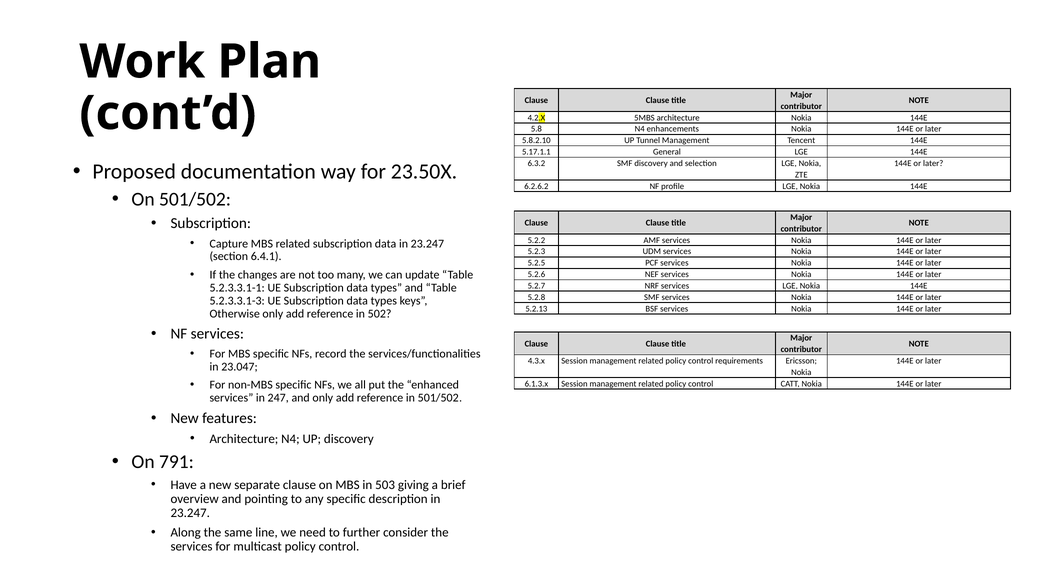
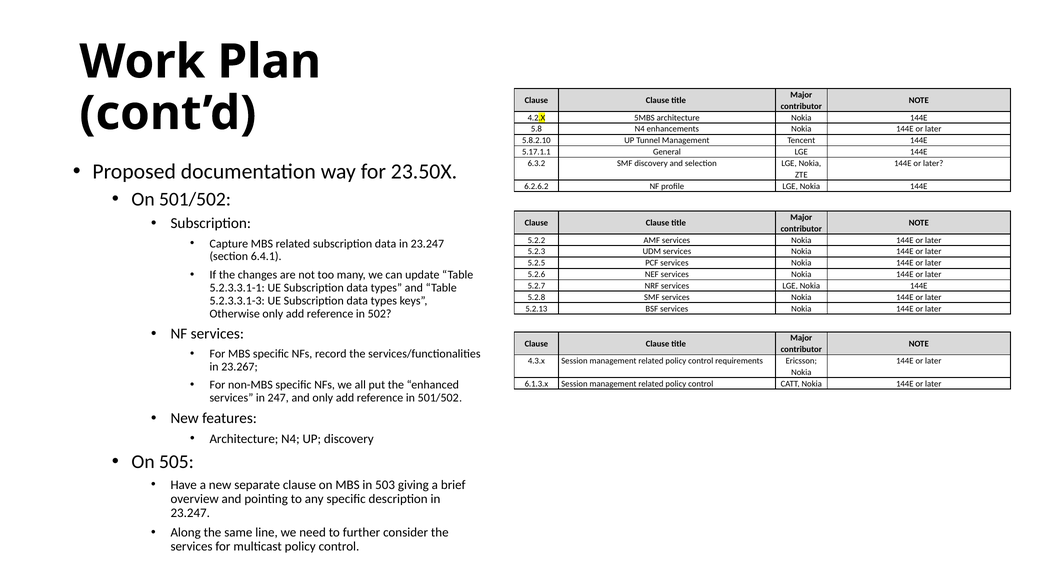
23.047: 23.047 -> 23.267 (239, 366)
791: 791 -> 505 (176, 461)
